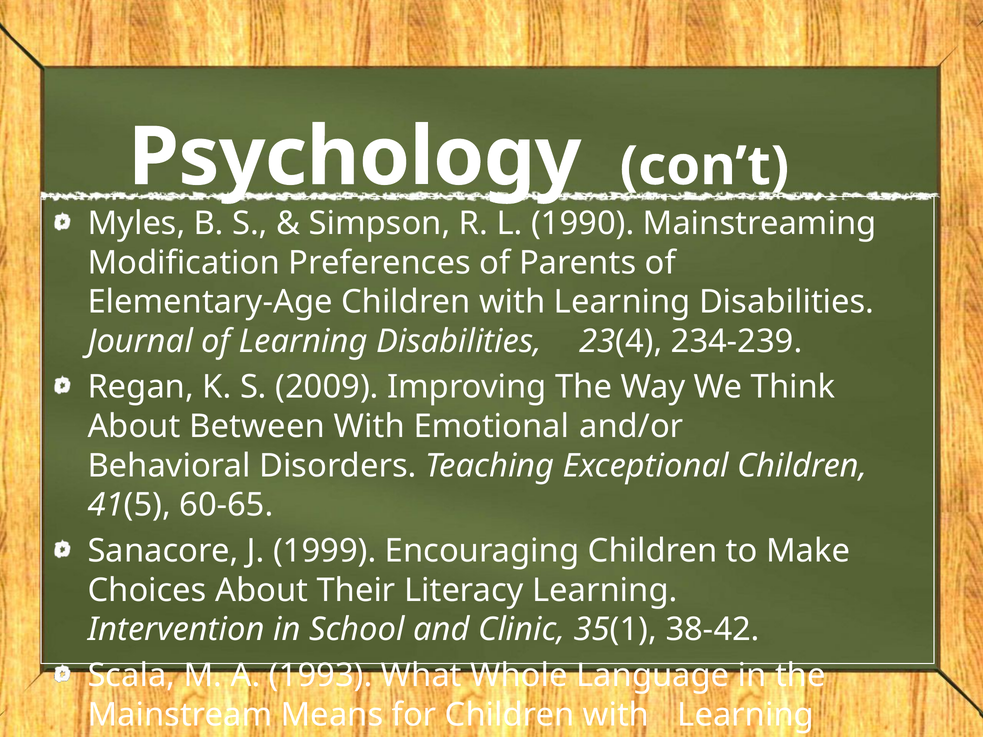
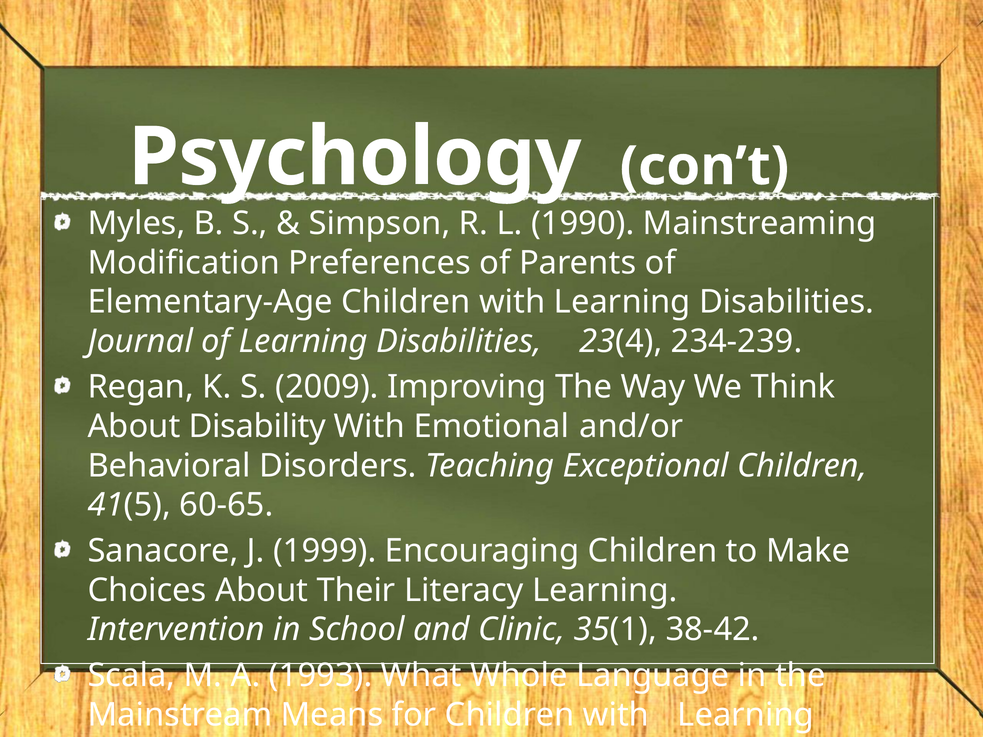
Between: Between -> Disability (257, 427)
